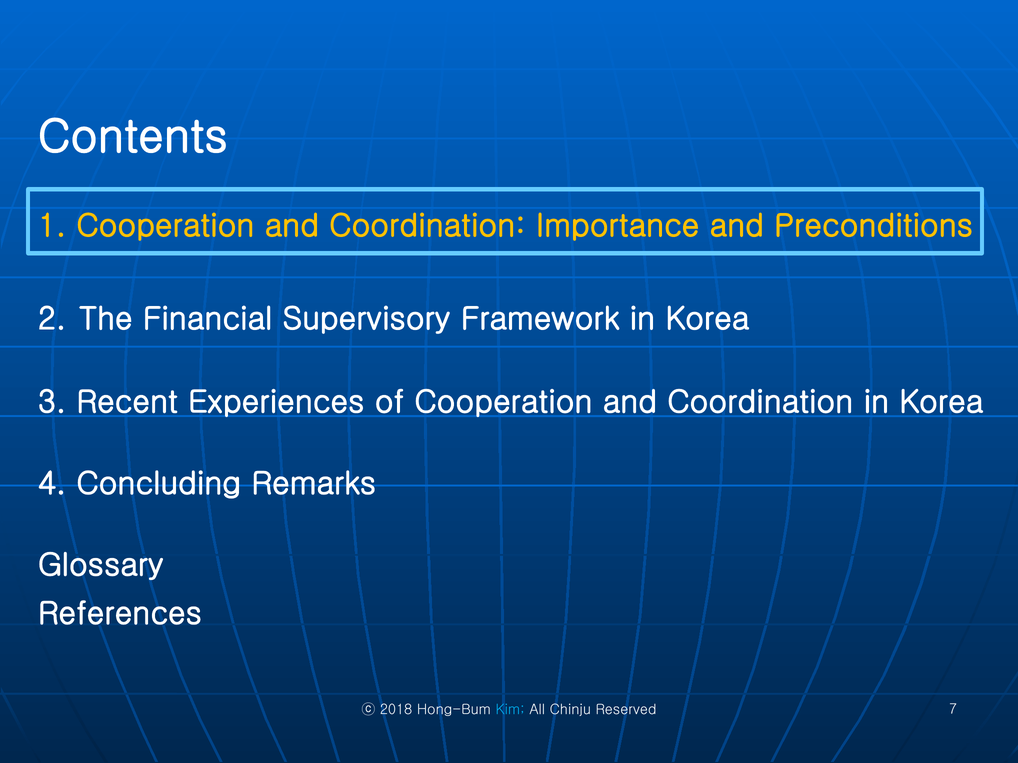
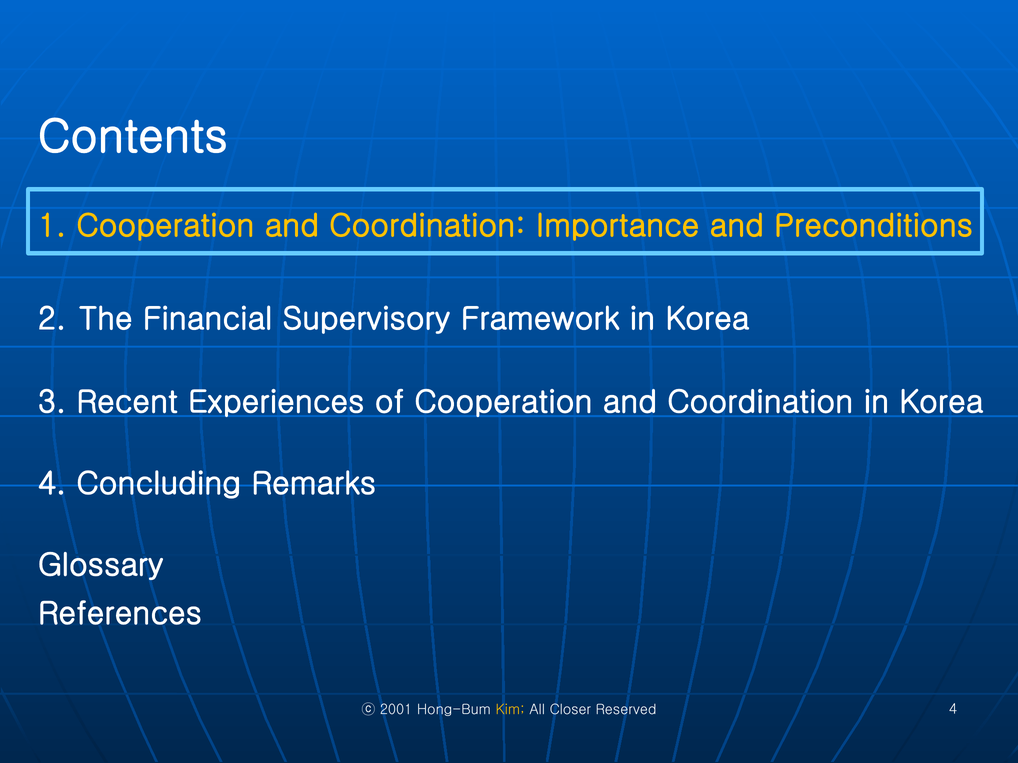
2018: 2018 -> 2001 (396, 710)
Kim colour: light blue -> yellow (510, 710)
Chinju: Chinju -> Closer (570, 710)
Reserved 7: 7 -> 4 (953, 710)
